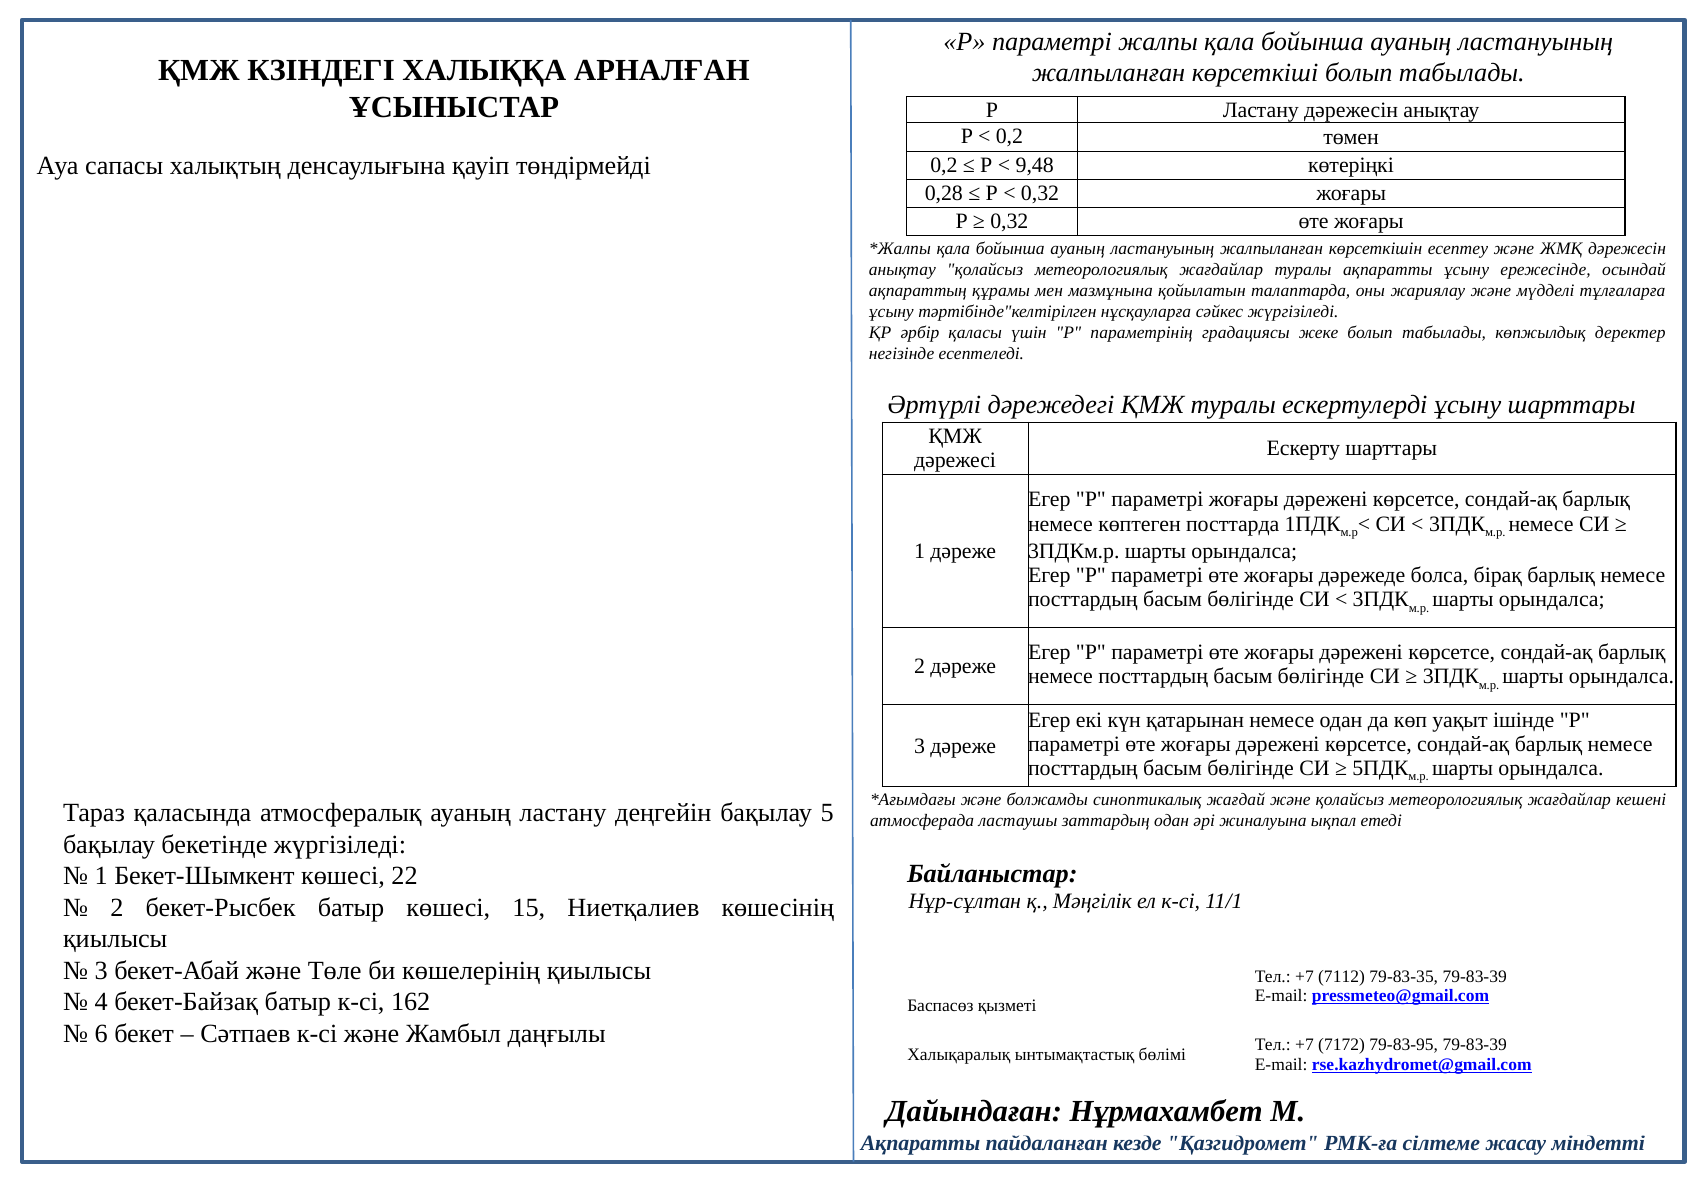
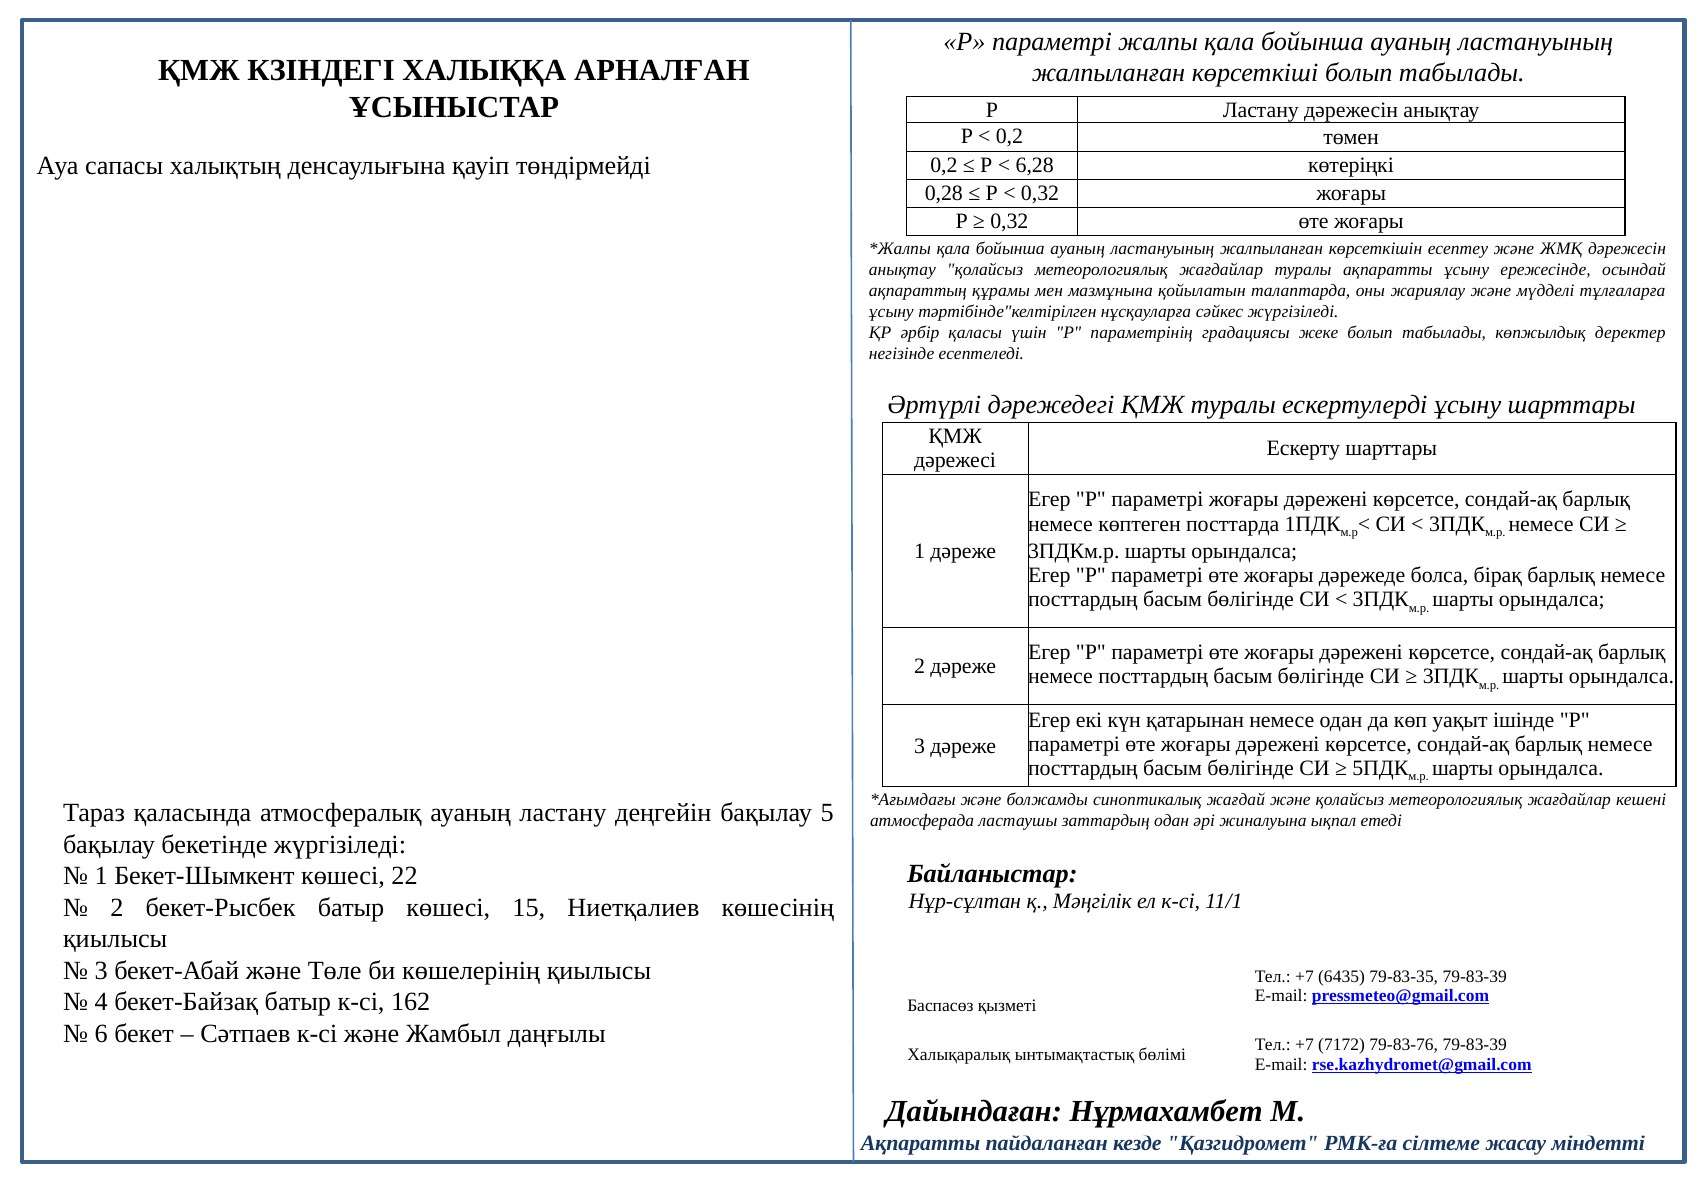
9,48: 9,48 -> 6,28 (1035, 165)
7112: 7112 -> 6435 (1342, 976)
79-83-95: 79-83-95 -> 79-83-76 (1404, 1045)
